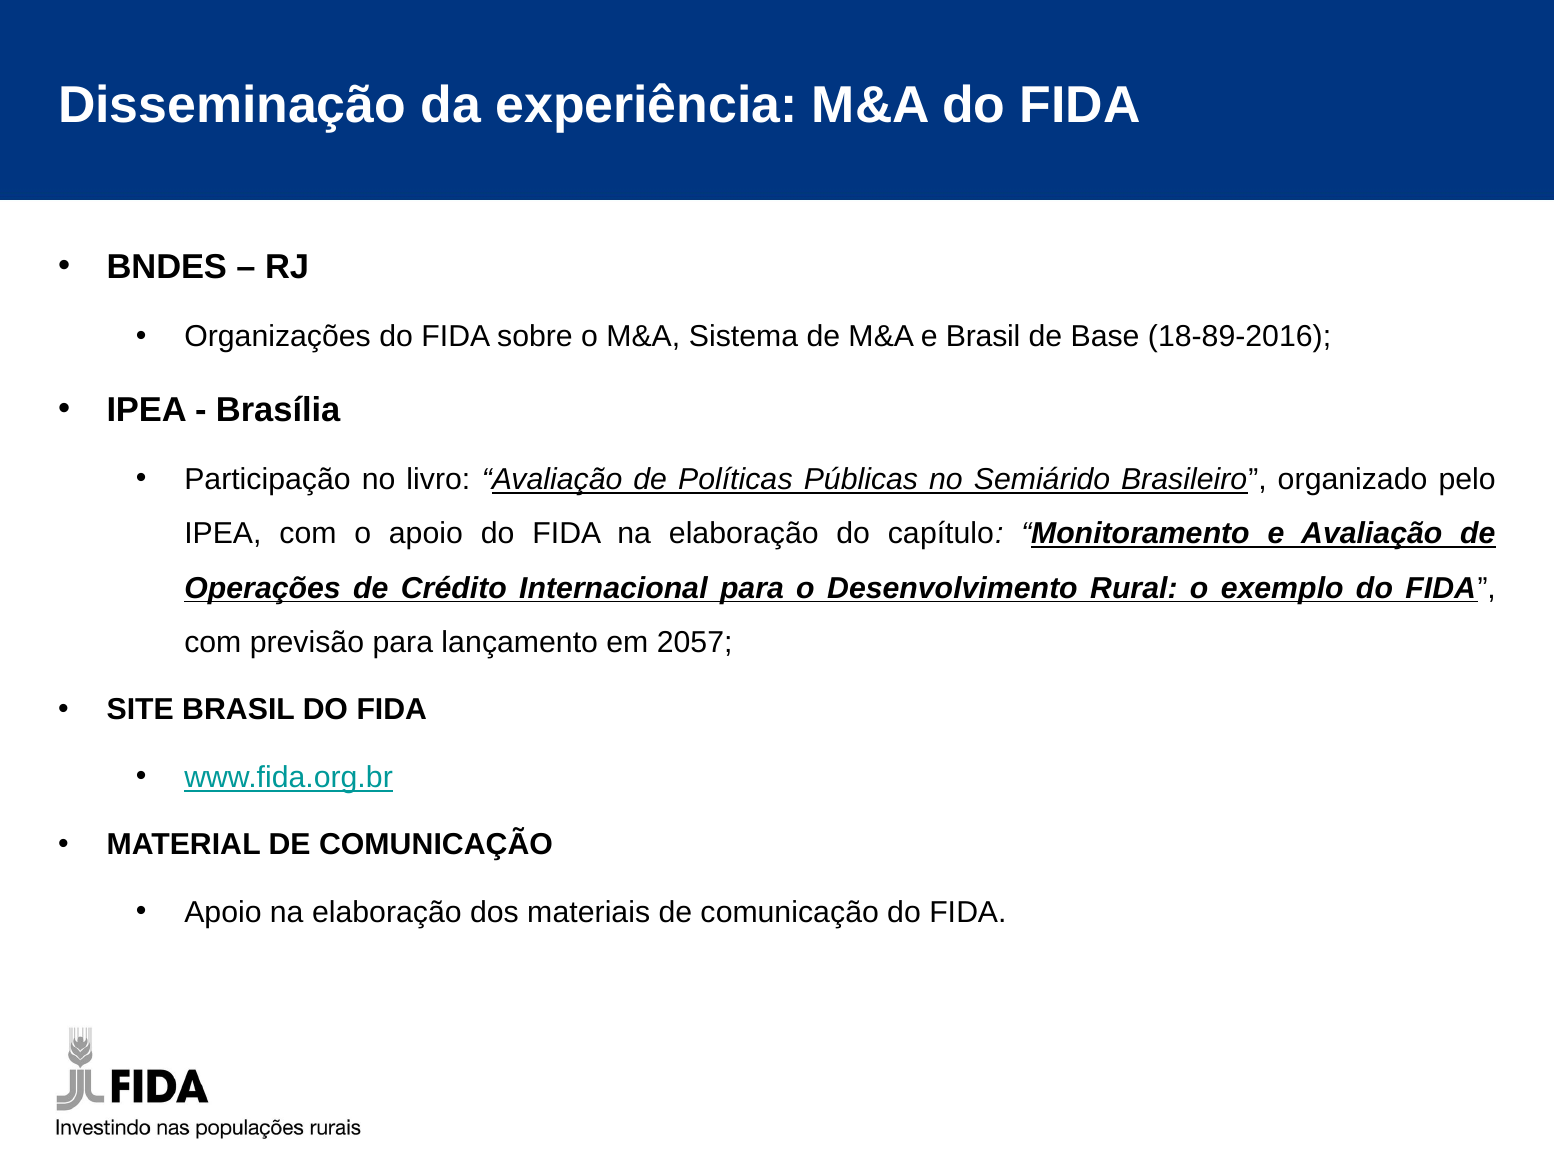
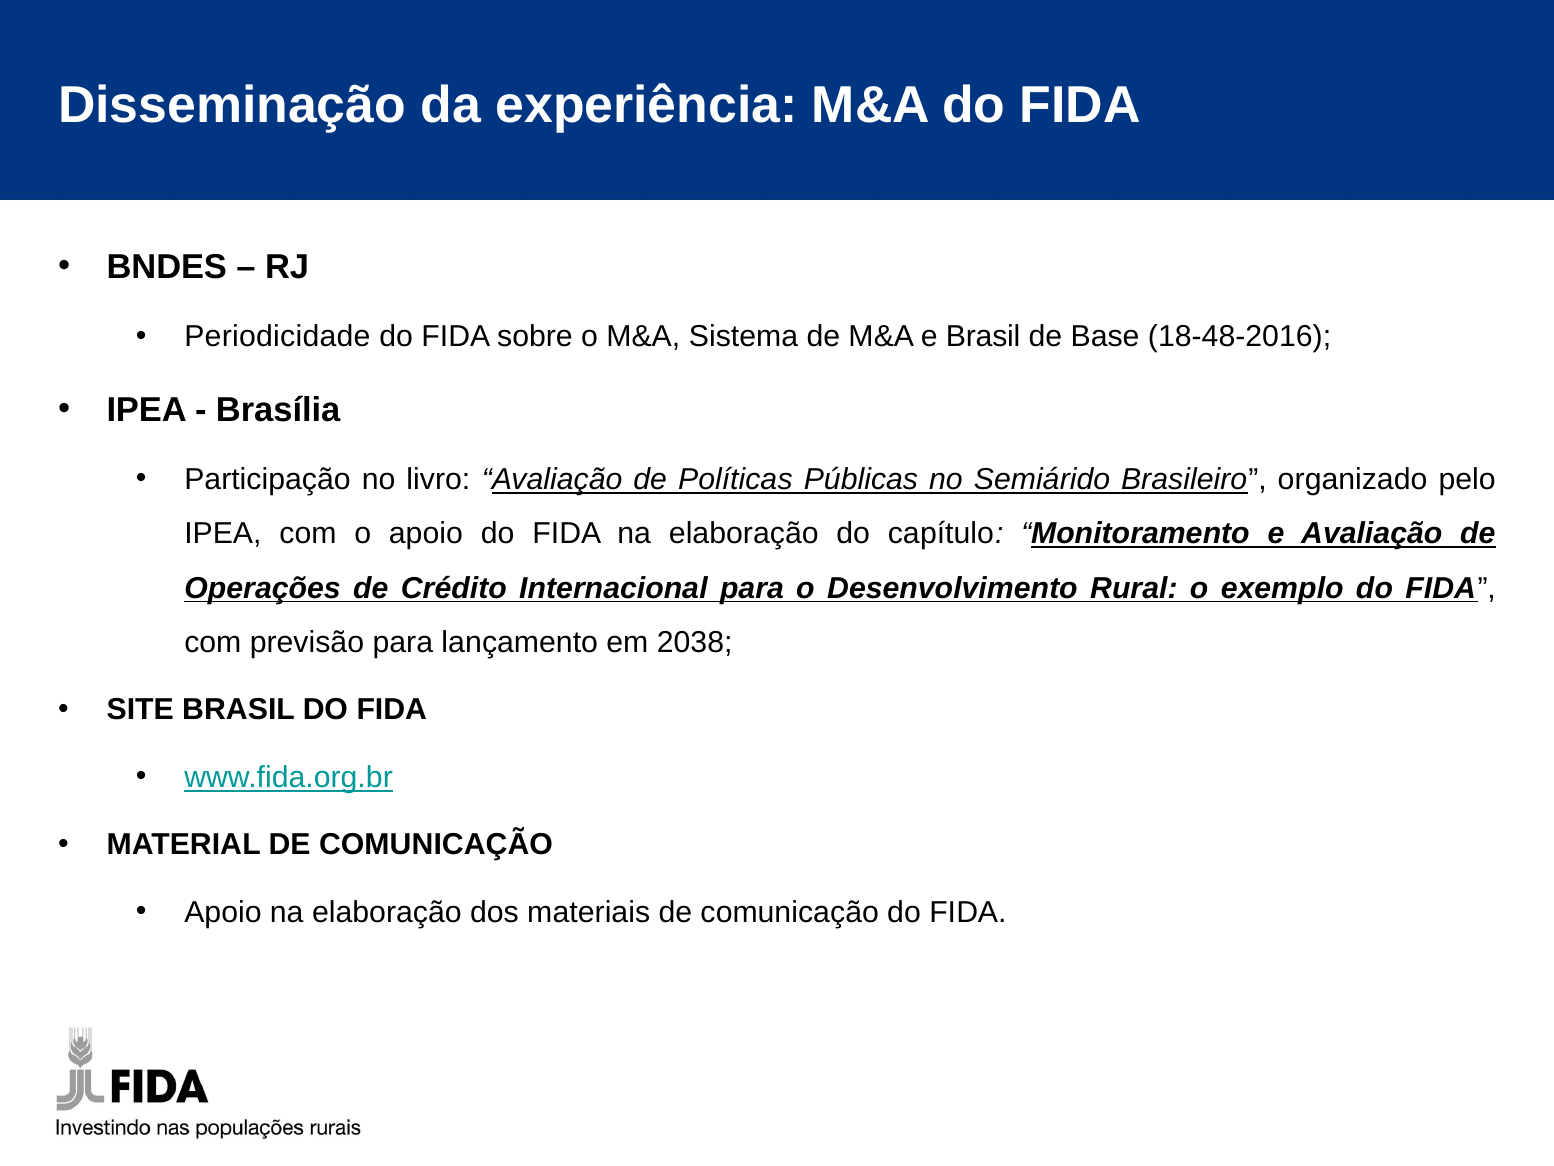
Organizações: Organizações -> Periodicidade (277, 337)
18-89-2016: 18-89-2016 -> 18-48-2016 (1240, 337)
2057: 2057 -> 2038 (695, 642)
